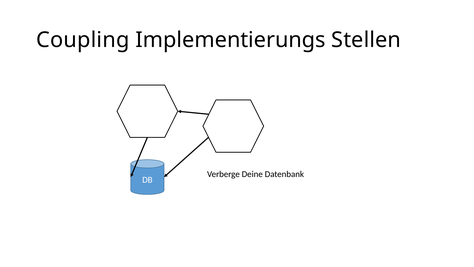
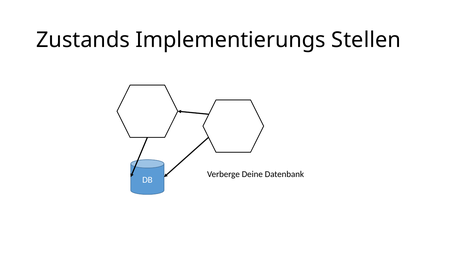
Coupling: Coupling -> Zustands (83, 40)
